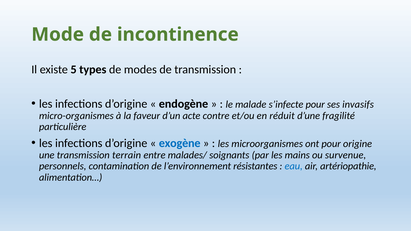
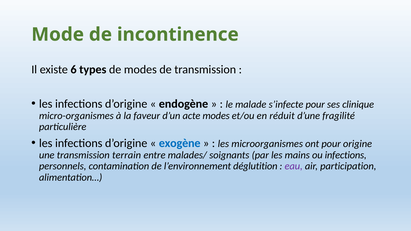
5: 5 -> 6 (74, 69)
invasifs: invasifs -> clinique (358, 104)
acte contre: contre -> modes (216, 116)
ou survenue: survenue -> infections (346, 155)
résistantes: résistantes -> déglutition (255, 166)
eau colour: blue -> purple (294, 166)
artériopathie: artériopathie -> participation (348, 166)
